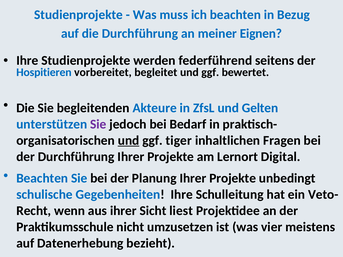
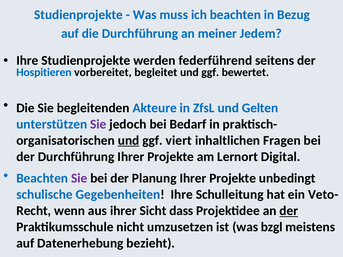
Eignen: Eignen -> Jedem (261, 34)
tiger: tiger -> viert (179, 141)
Sie colour: blue -> purple (79, 178)
liest: liest -> dass (181, 211)
der underline: none -> present (289, 211)
vier: vier -> bzgl (272, 227)
